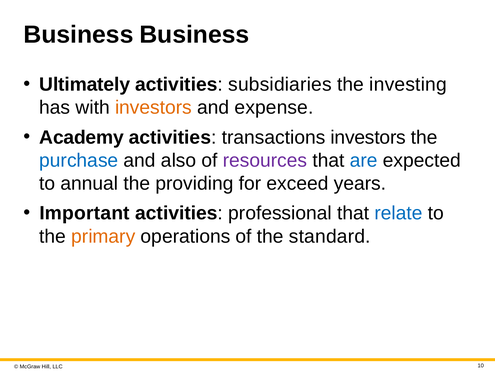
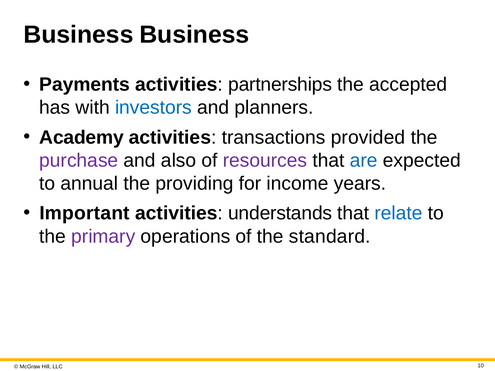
Ultimately: Ultimately -> Payments (85, 84)
subsidiaries: subsidiaries -> partnerships (280, 84)
investing: investing -> accepted (408, 84)
investors colour: orange -> blue (153, 107)
expense: expense -> planners (274, 107)
transactions investors: investors -> provided (368, 137)
purchase colour: blue -> purple (79, 160)
exceed: exceed -> income (298, 184)
professional: professional -> understands (280, 213)
primary colour: orange -> purple (103, 236)
